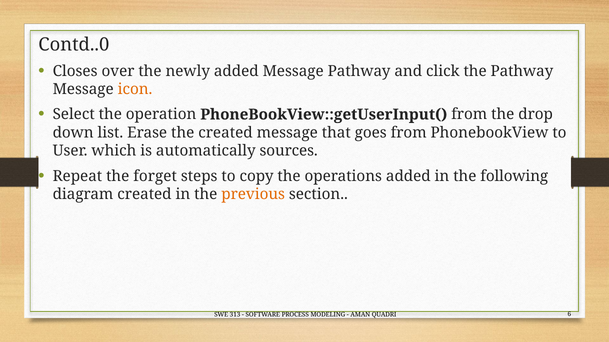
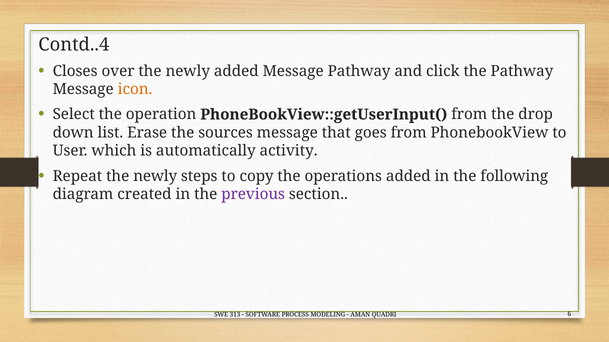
Contd..0: Contd..0 -> Contd..4 (74, 45)
the created: created -> sources (226, 133)
sources: sources -> activity (289, 151)
Repeat the forget: forget -> newly (155, 176)
previous colour: orange -> purple (253, 195)
